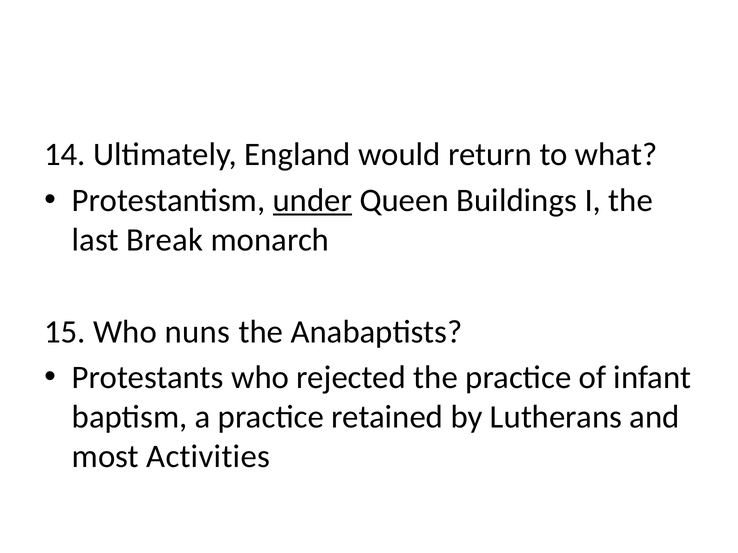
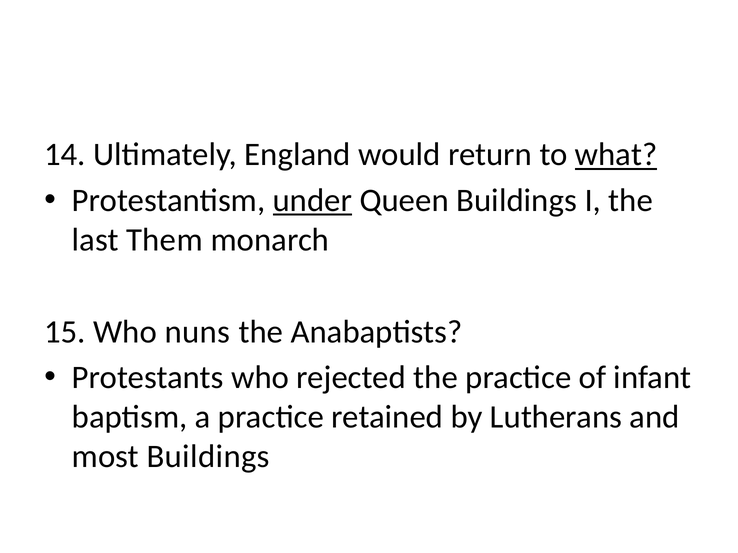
what underline: none -> present (616, 155)
Break: Break -> Them (164, 240)
most Activities: Activities -> Buildings (208, 457)
